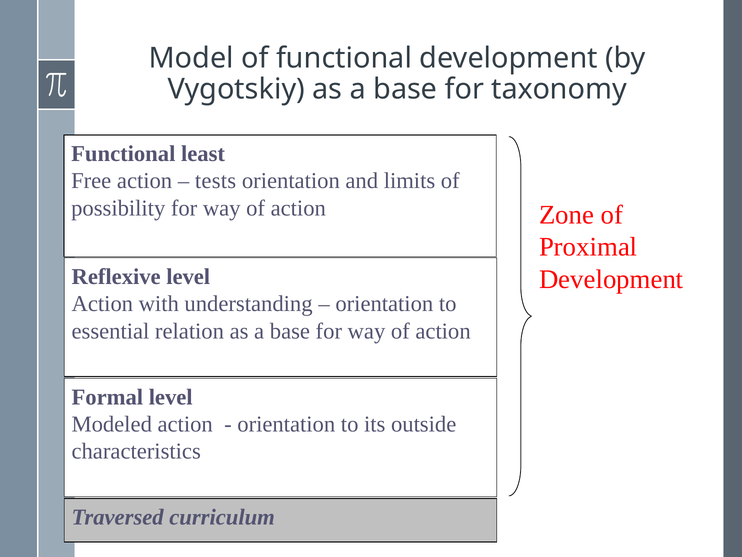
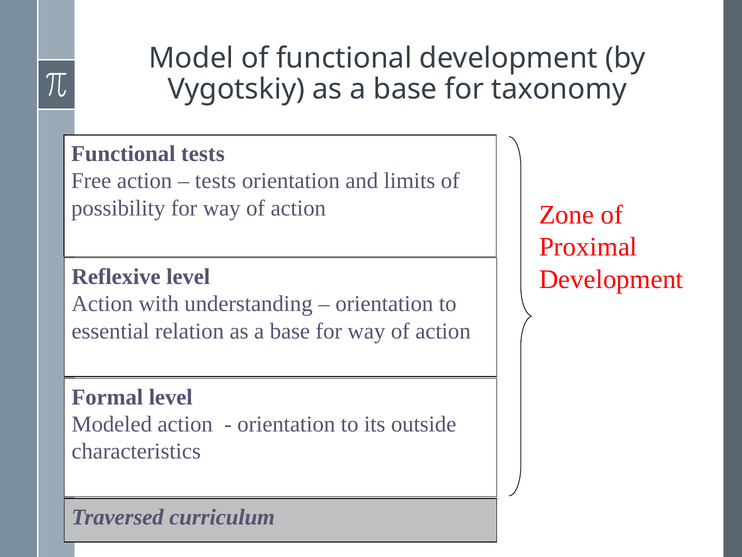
Functional least: least -> tests (203, 154)
